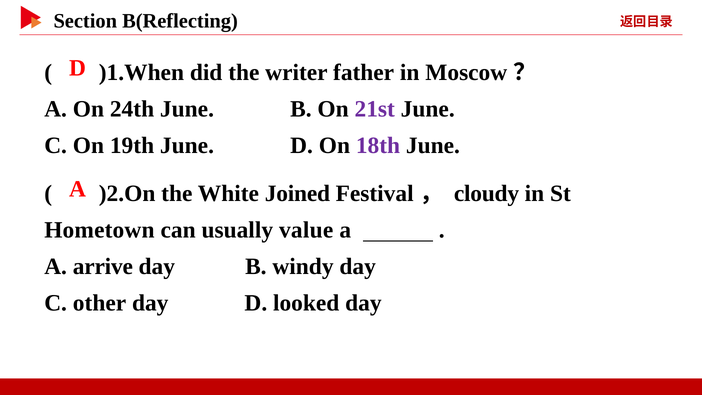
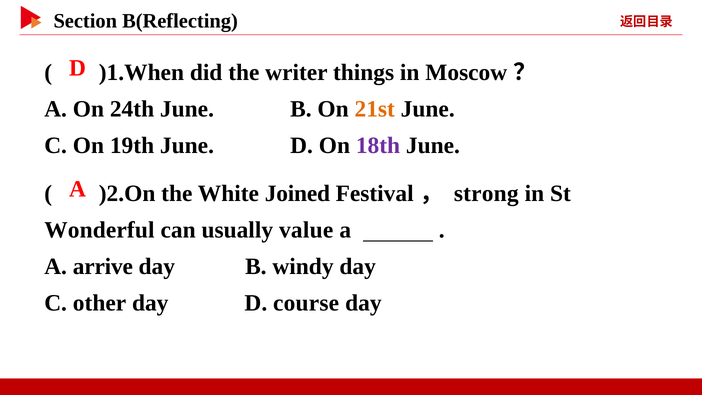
father: father -> things (364, 72)
21st colour: purple -> orange (375, 109)
cloudy: cloudy -> strong (486, 193)
Hometown: Hometown -> Wonderful (99, 230)
looked: looked -> course (306, 303)
